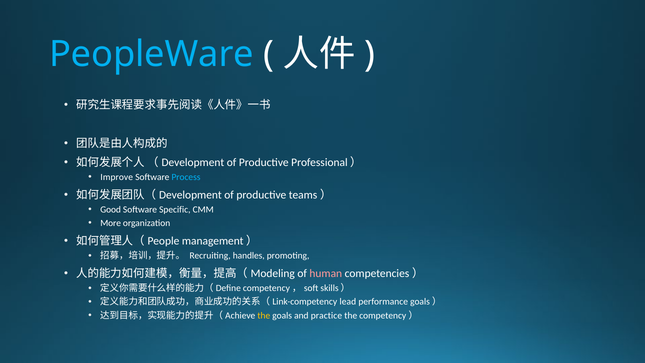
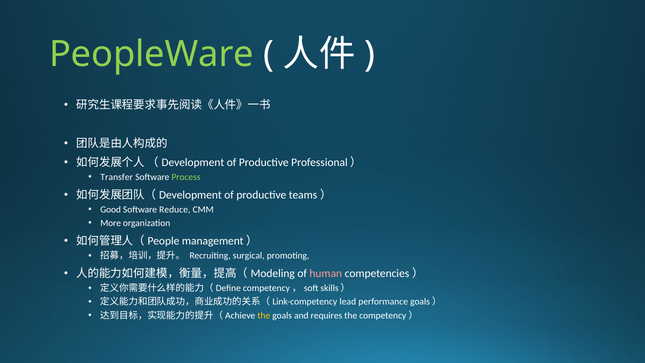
PeopleWare colour: light blue -> light green (151, 54)
Improve: Improve -> Transfer (117, 177)
Process colour: light blue -> light green (186, 177)
Specific: Specific -> Reduce (175, 209)
handles: handles -> surgical (249, 256)
practice: practice -> requires (326, 315)
